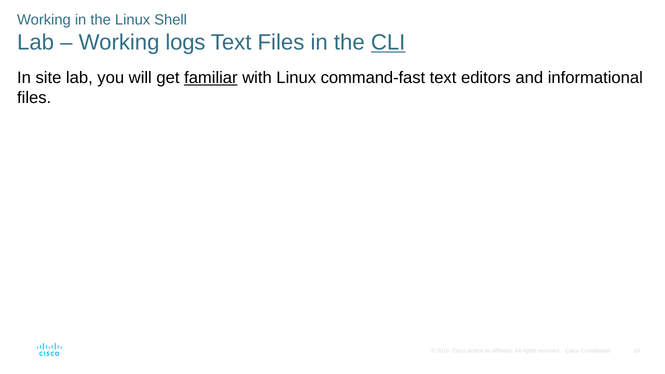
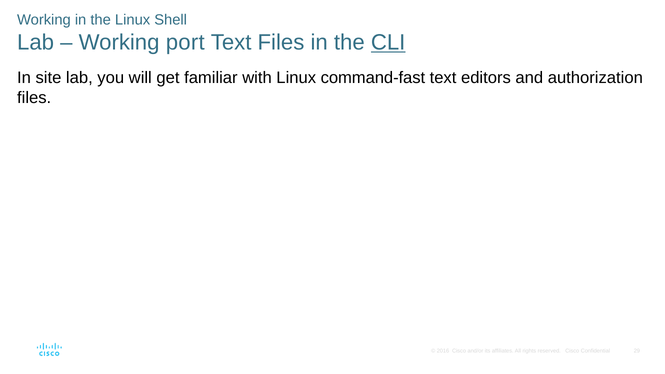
logs: logs -> port (185, 43)
familiar underline: present -> none (211, 78)
informational: informational -> authorization (595, 78)
